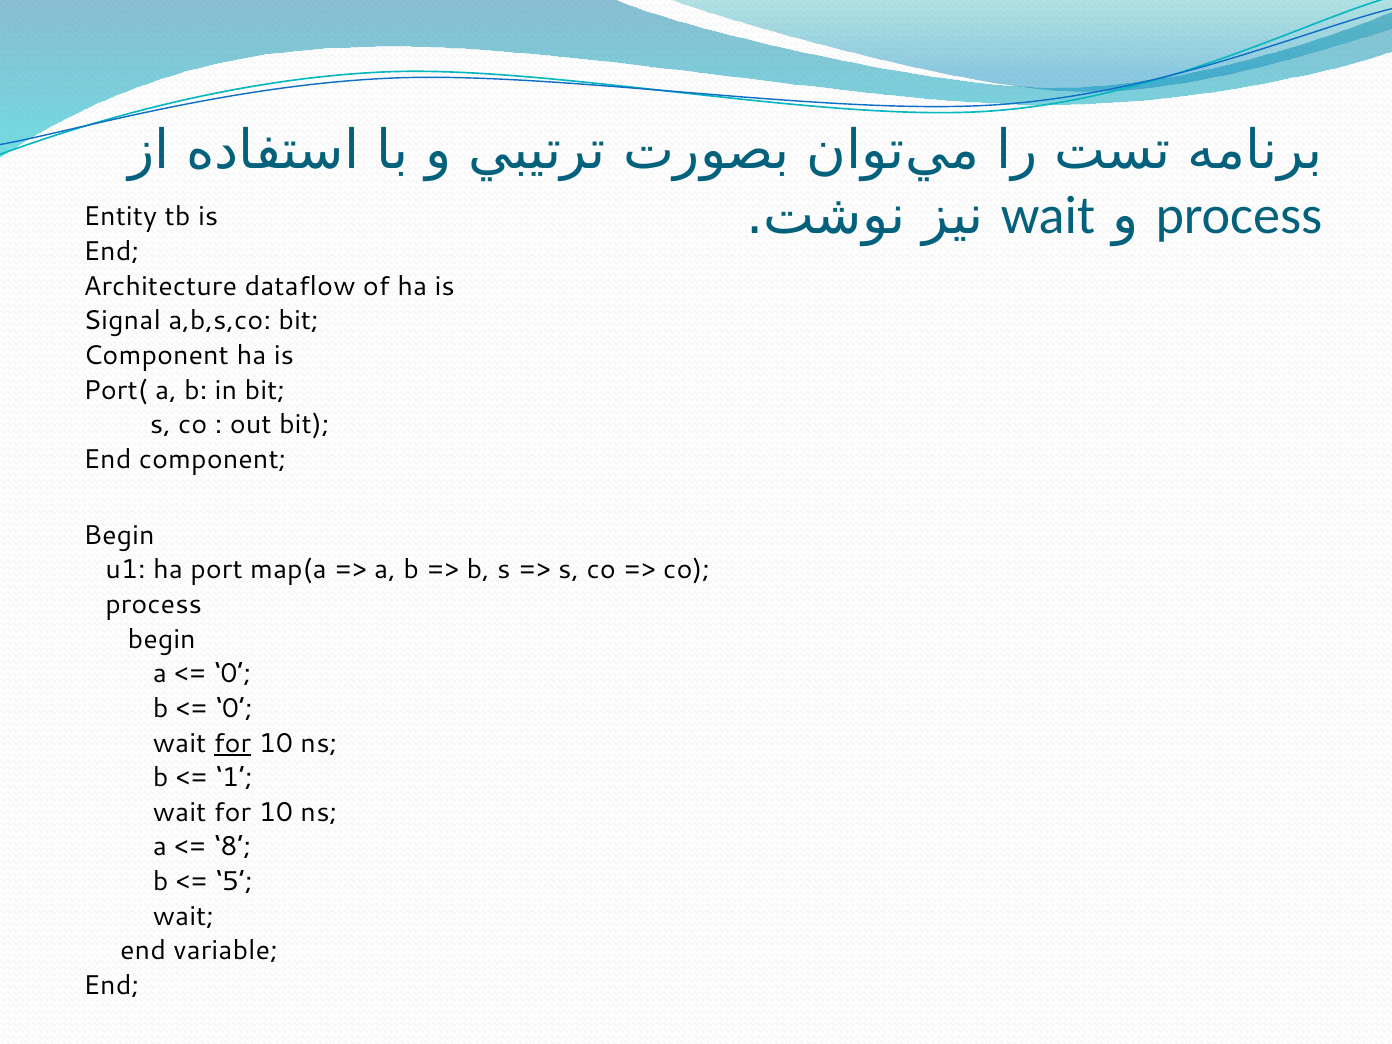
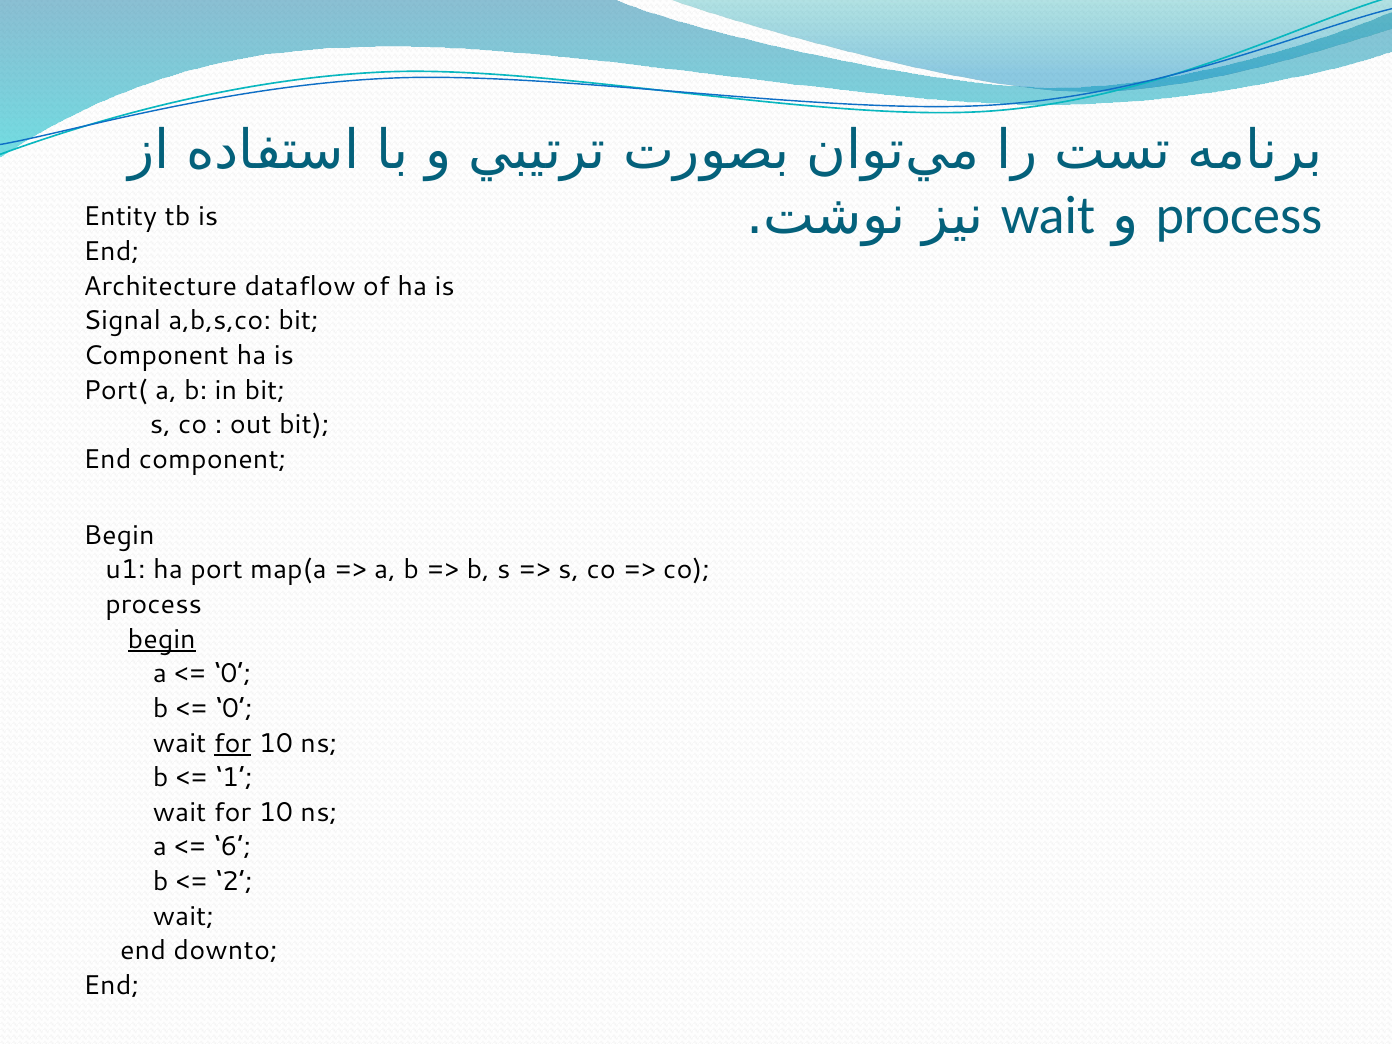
begin underline: none -> present (162, 639)
8: 8 -> 6 (233, 847)
5: 5 -> 2 (234, 882)
variable: variable -> downto (226, 951)
